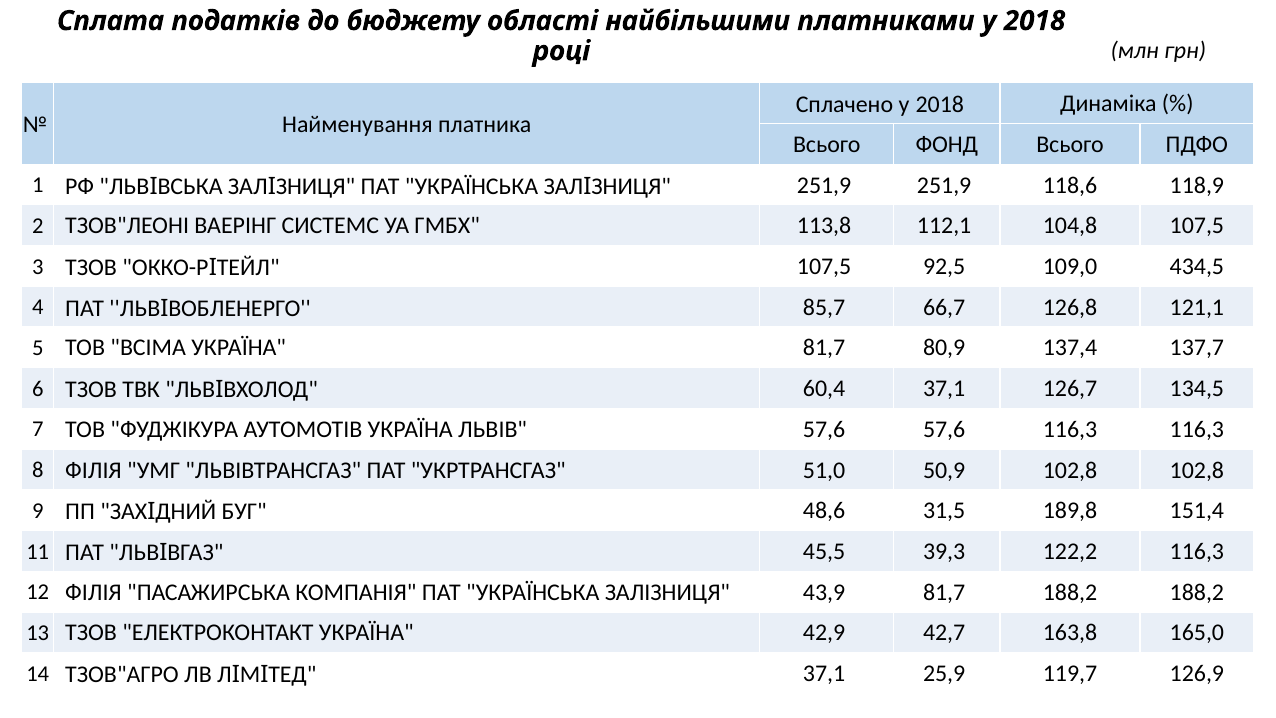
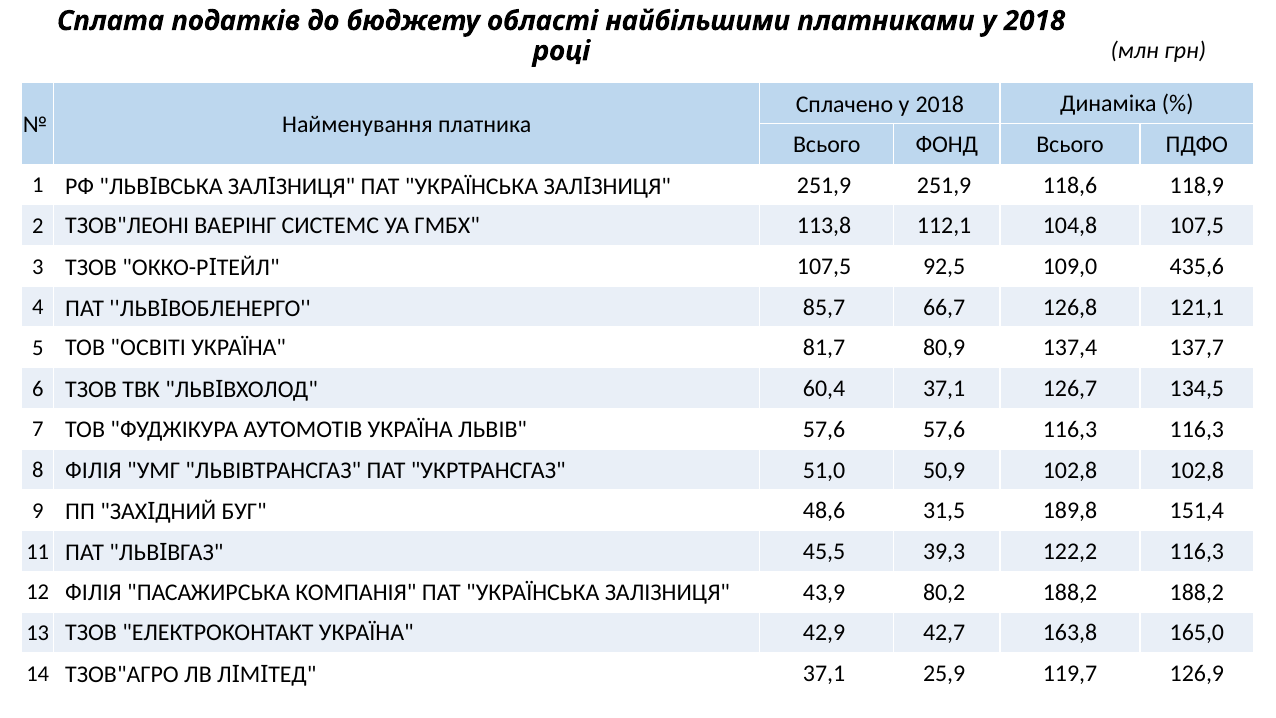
434,5: 434,5 -> 435,6 (1197, 267)
ВСІМА: ВСІМА -> ОСВІТІ (148, 348)
43,9 81,7: 81,7 -> 80,2 (944, 592)
